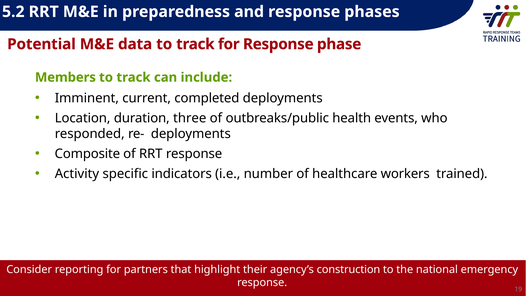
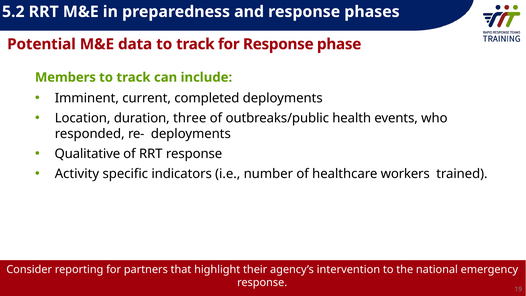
Composite: Composite -> Qualitative (87, 154)
construction: construction -> intervention (348, 269)
